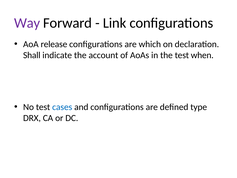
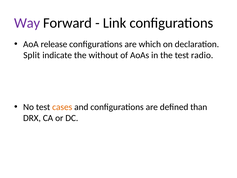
Shall: Shall -> Split (32, 55)
account: account -> without (103, 55)
when: when -> radio (202, 55)
cases colour: blue -> orange (62, 107)
type: type -> than (199, 107)
